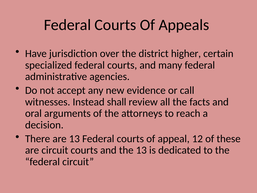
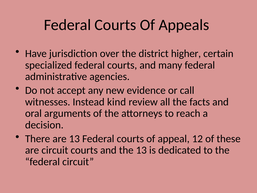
shall: shall -> kind (117, 102)
